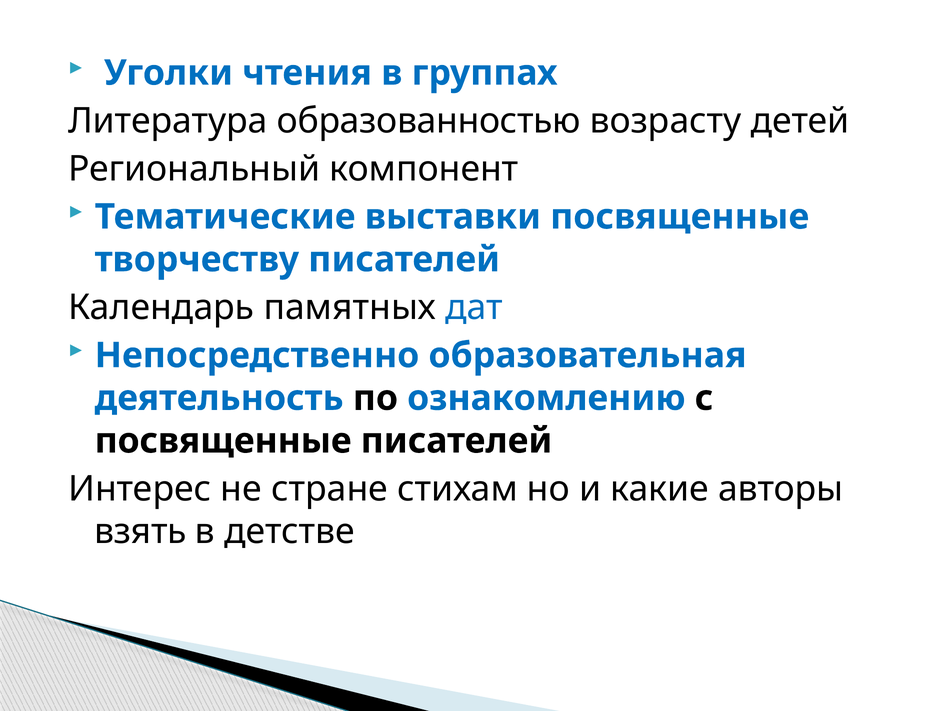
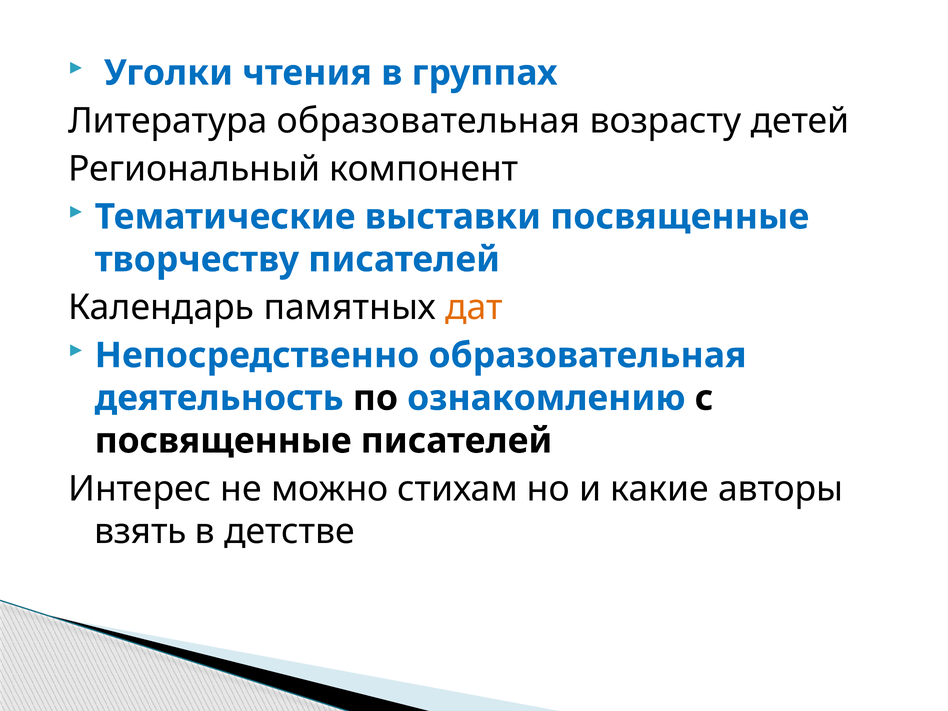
Литература образованностью: образованностью -> образовательная (429, 121)
дат colour: blue -> orange (474, 307)
стране: стране -> можно (330, 489)
